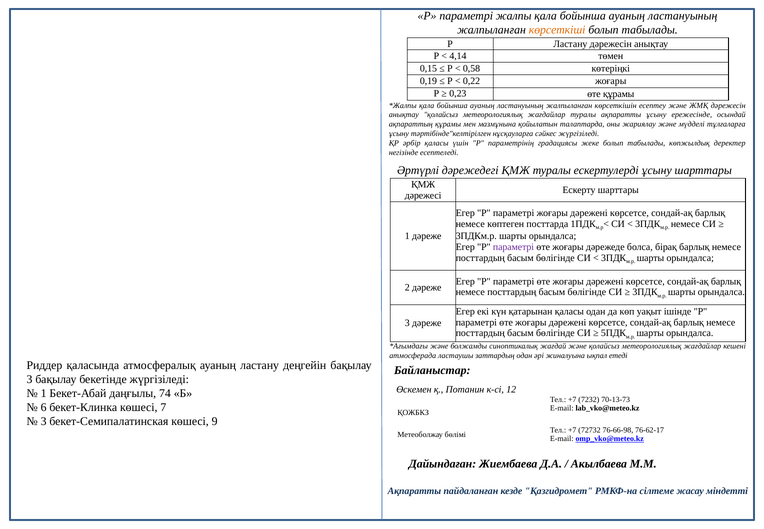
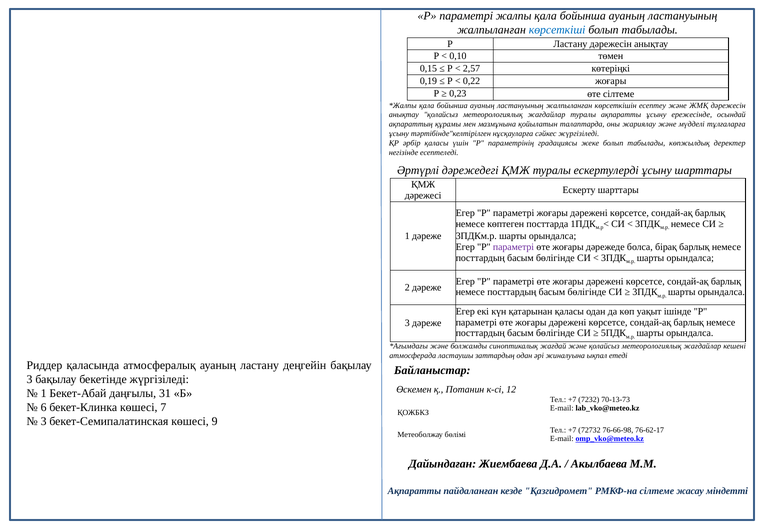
көрсеткіші colour: orange -> blue (557, 30)
4,14: 4,14 -> 0,10 (458, 56)
0,58: 0,58 -> 2,57 (472, 68)
өте құрамы: құрамы -> сілтеме (619, 94)
74: 74 -> 31 (165, 393)
